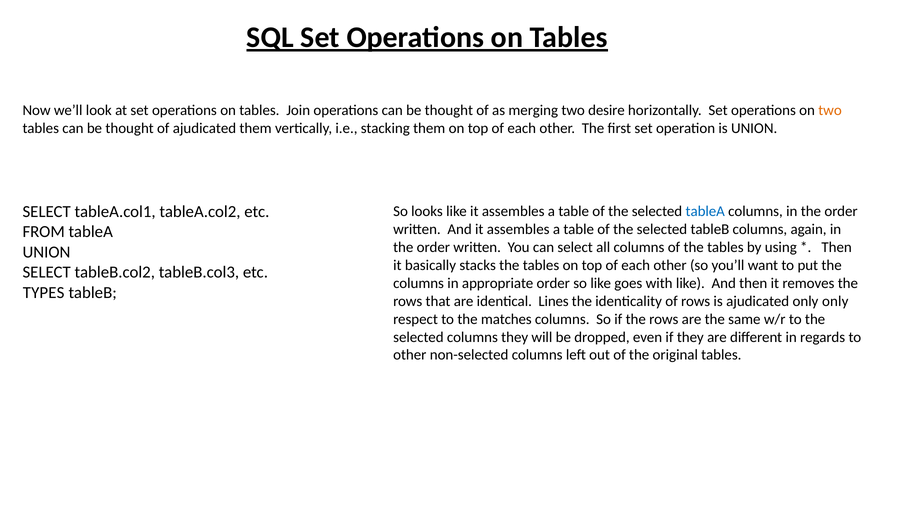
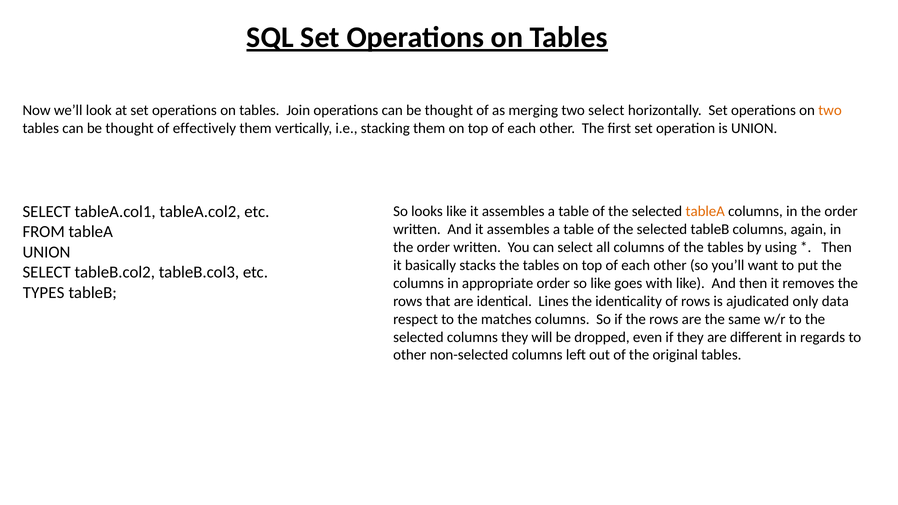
two desire: desire -> select (606, 110)
of ajudicated: ajudicated -> effectively (204, 128)
tableA colour: blue -> orange (705, 212)
only only: only -> data (835, 301)
